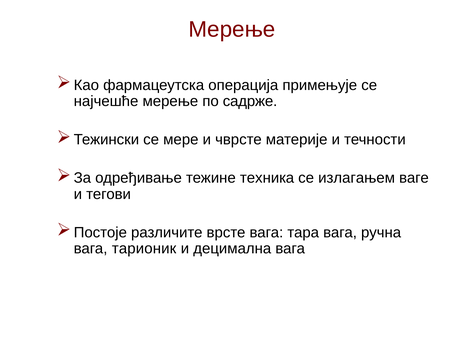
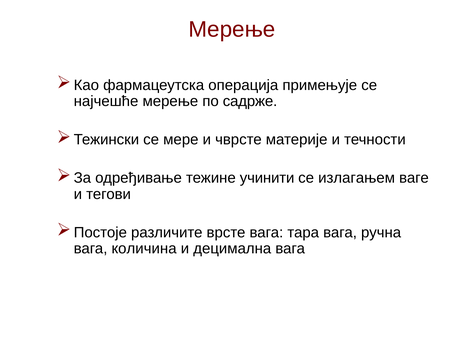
техника: техника -> учинити (267, 178)
тарионик: тарионик -> количина (144, 248)
